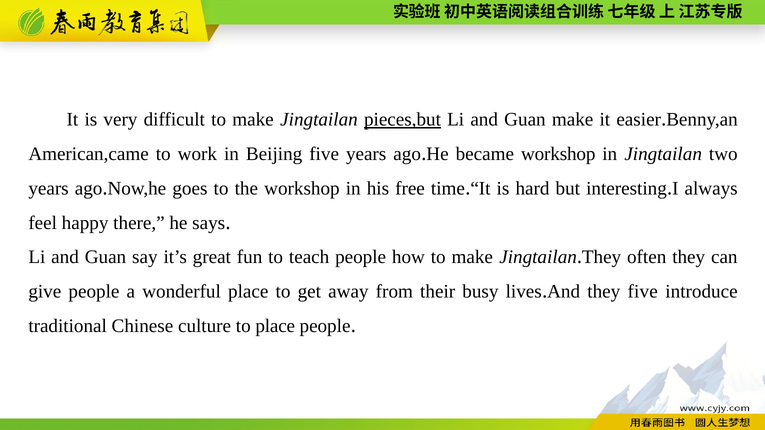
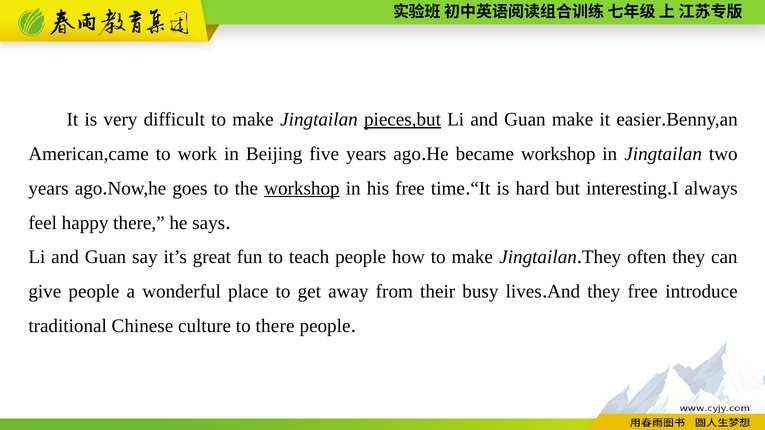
workshop underline: none -> present (302, 188)
they five: five -> free (643, 292)
to place: place -> there (275, 326)
